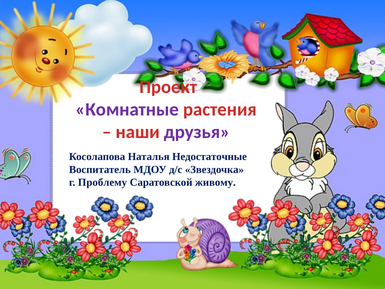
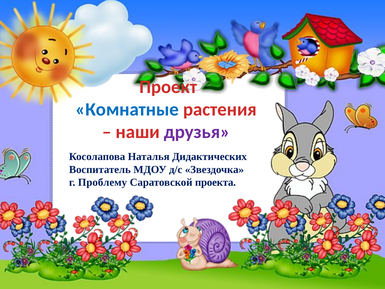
Комнатные colour: purple -> blue (127, 109)
Недостаточные: Недостаточные -> Дидактических (210, 157)
живому: живому -> проекта (215, 182)
